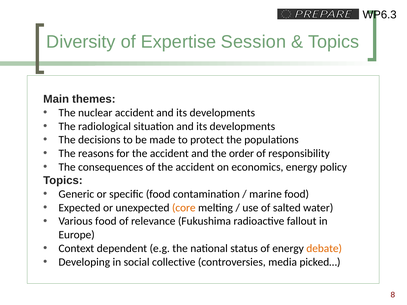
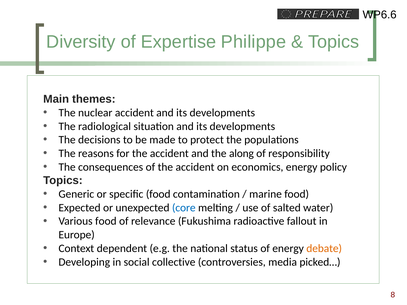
WP6.3: WP6.3 -> WP6.6 (380, 15)
Session: Session -> Philippe (254, 42)
order: order -> along (241, 154)
core colour: orange -> blue (184, 208)
